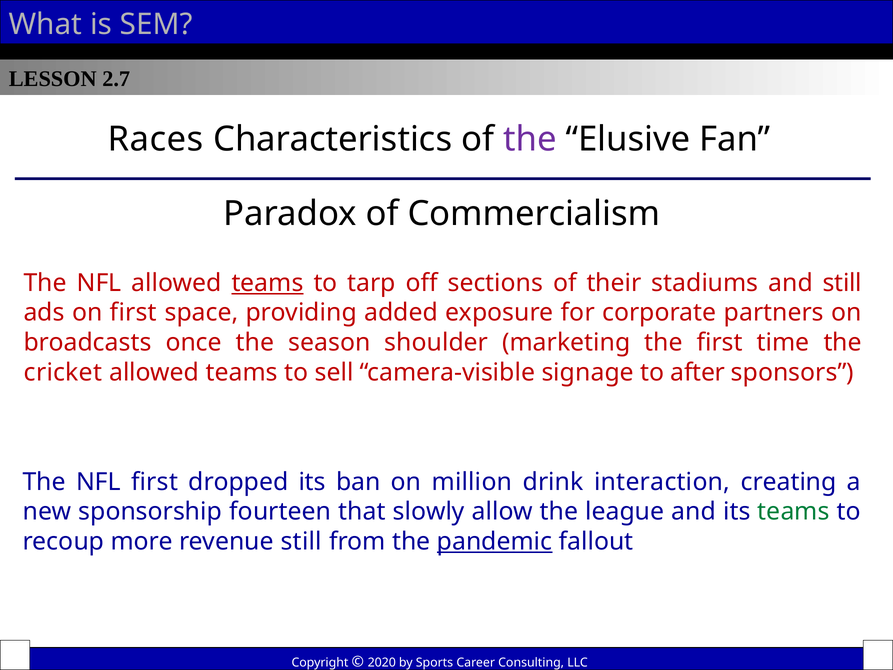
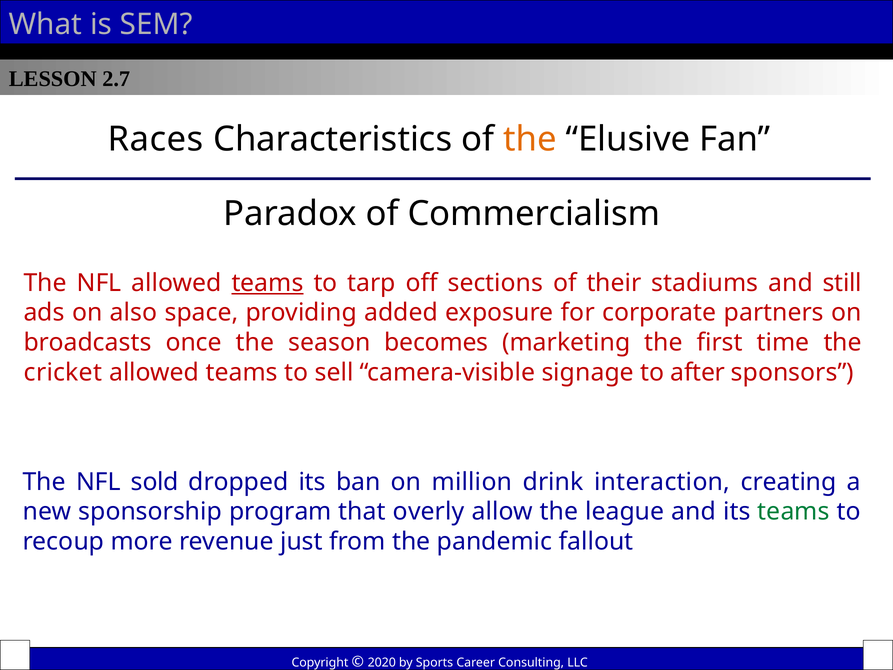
the colour: purple -> orange (530, 139)
on first: first -> also (134, 313)
shoulder: shoulder -> becomes (436, 342)
NFL first: first -> sold (155, 482)
fourteen: fourteen -> program (280, 512)
slowly: slowly -> overly (429, 512)
revenue still: still -> just (301, 541)
pandemic underline: present -> none (495, 541)
